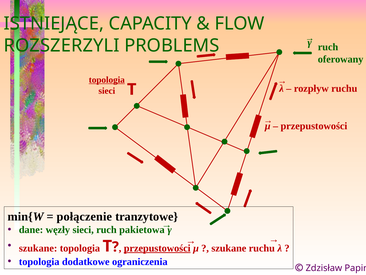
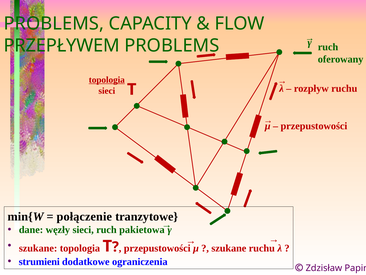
ISTNIEJĄCE: ISTNIEJĄCE -> PROBLEMS (54, 24)
ROZSZERZYLI: ROZSZERZYLI -> PRZEPŁYWEM (62, 46)
przepustowości underline: present -> none (157, 248)
topologia: topologia -> strumieni (39, 261)
